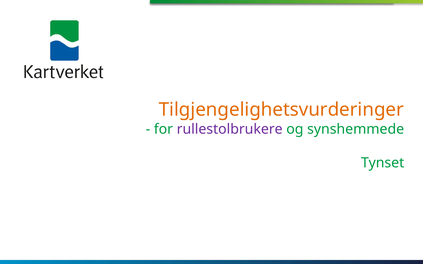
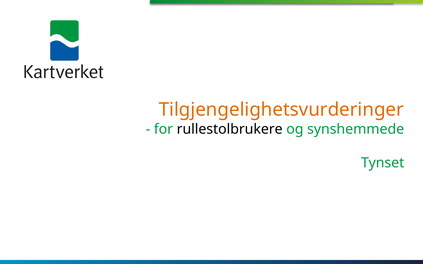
rullestolbrukere colour: purple -> black (230, 129)
